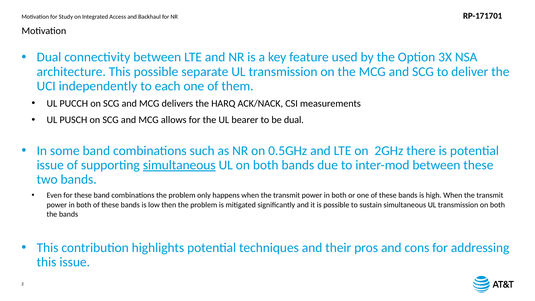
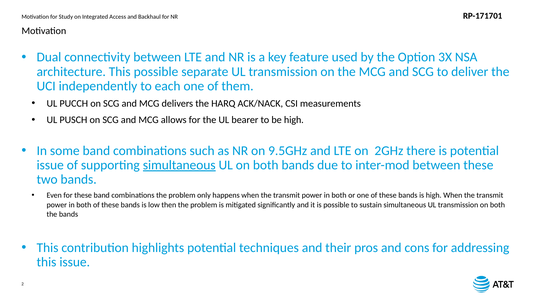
be dual: dual -> high (294, 120)
0.5GHz: 0.5GHz -> 9.5GHz (288, 151)
